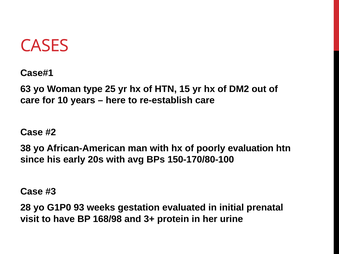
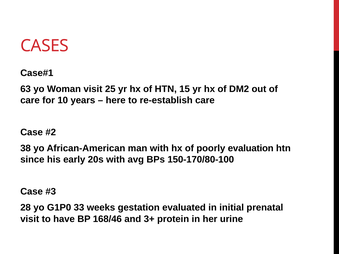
Woman type: type -> visit (93, 89)
93: 93 -> 33 (79, 208)
168/98: 168/98 -> 168/46 (107, 219)
